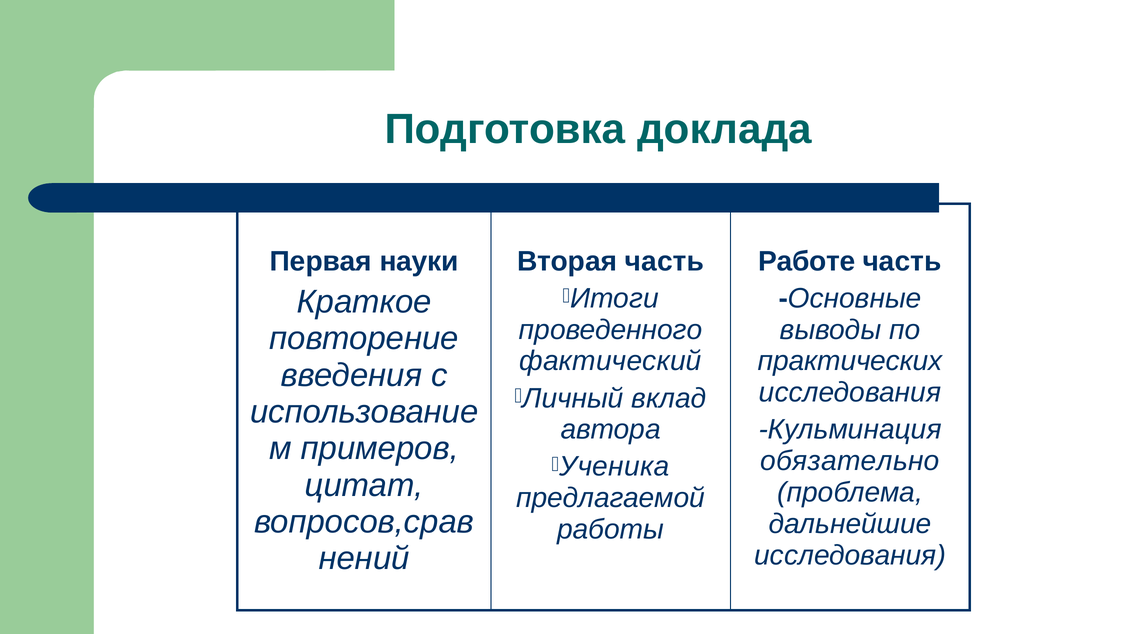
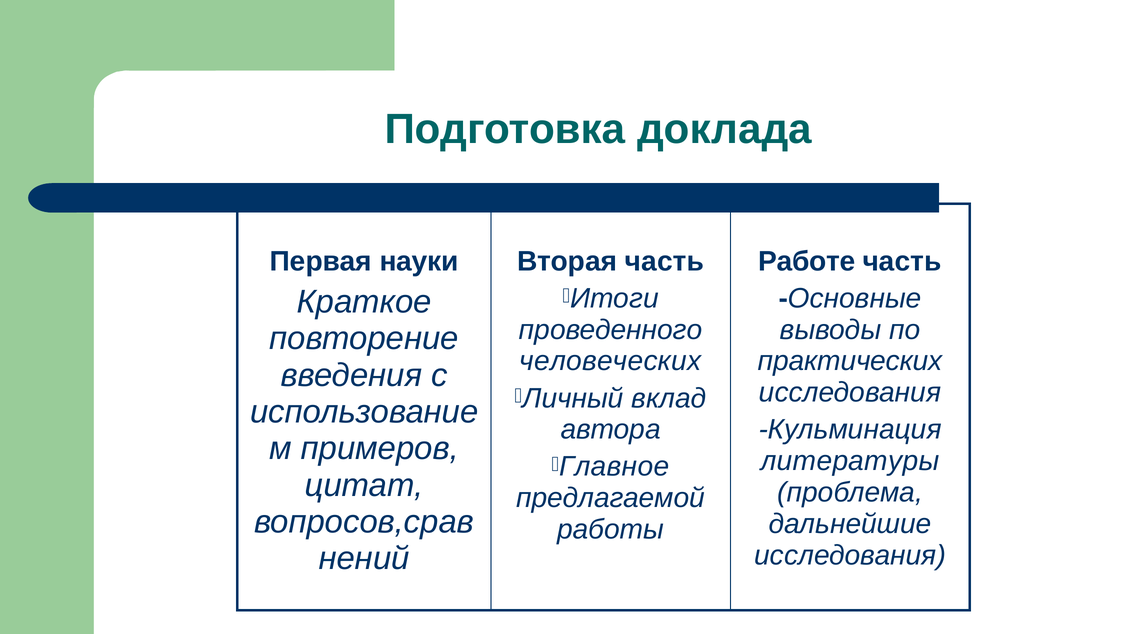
фактический: фактический -> человеческих (610, 361)
обязательно: обязательно -> литературы (850, 461)
Ученика: Ученика -> Главное (614, 467)
